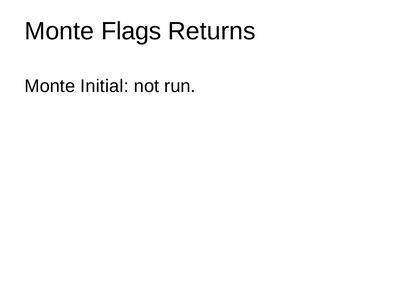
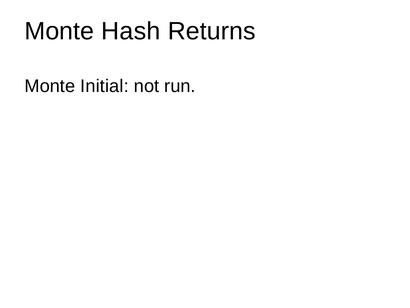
Flags: Flags -> Hash (131, 31)
